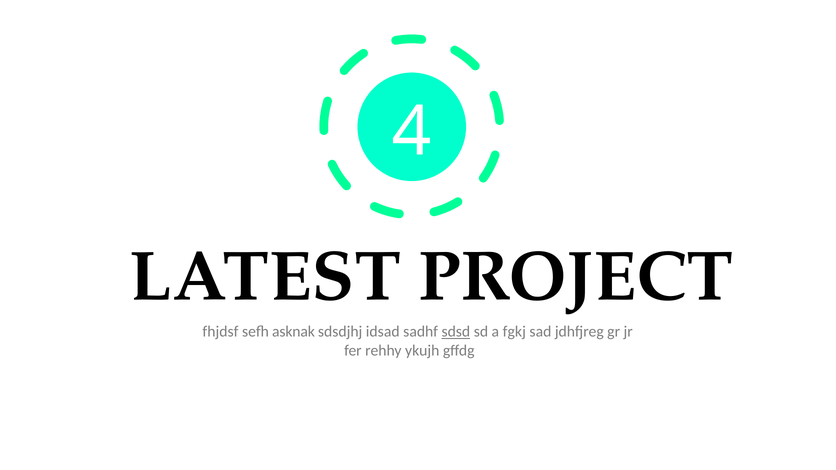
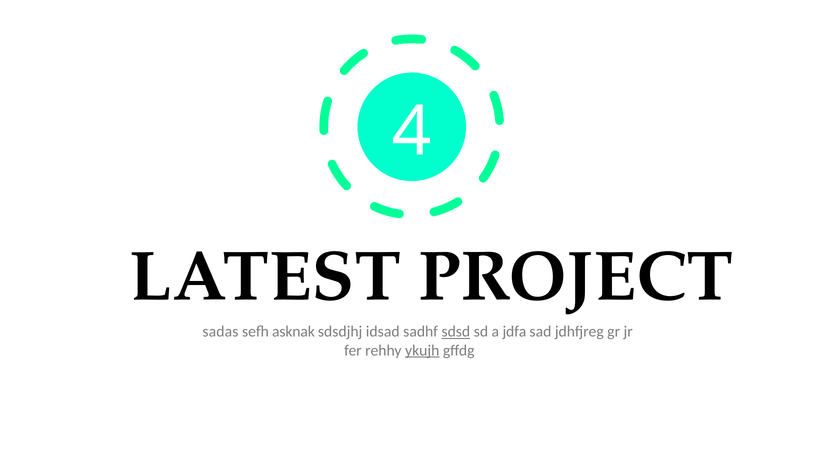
fhjdsf: fhjdsf -> sadas (220, 332)
fgkj: fgkj -> jdfa (514, 332)
ykujh underline: none -> present (422, 351)
